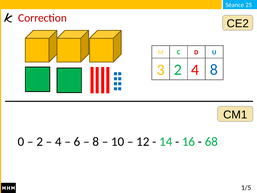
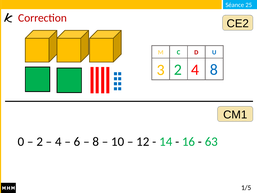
68: 68 -> 63 (211, 141)
